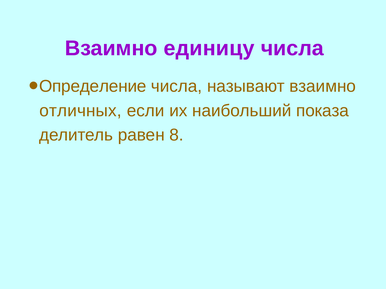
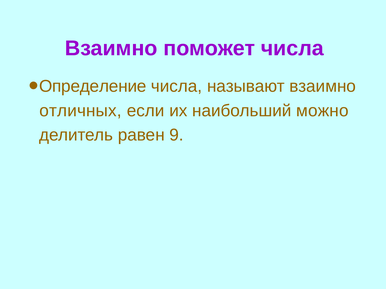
единицу: единицу -> поможет (209, 48)
показа: показа -> можно (322, 111)
8: 8 -> 9 (177, 135)
